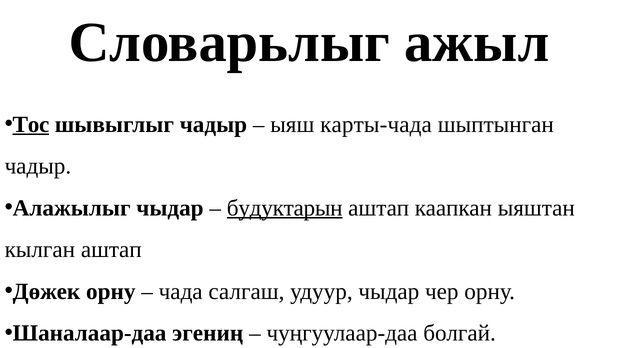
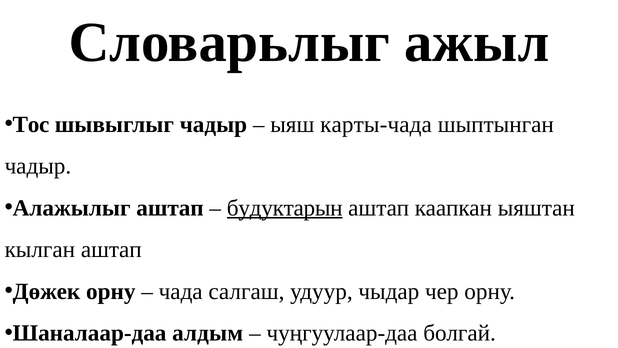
Тос underline: present -> none (31, 124)
Алажылыг чыдар: чыдар -> аштап (170, 208)
эгениң: эгениң -> алдым (208, 333)
